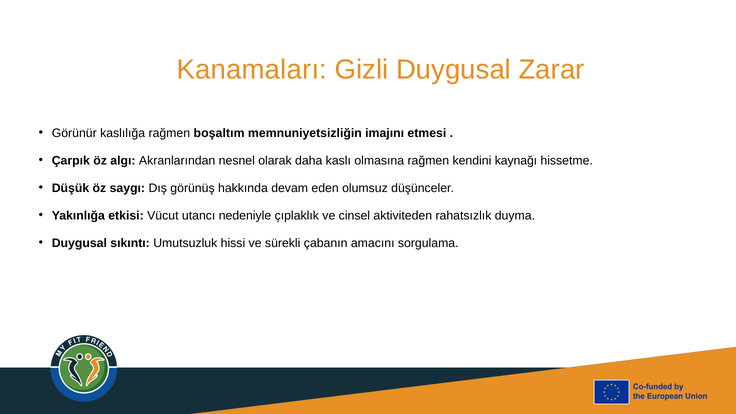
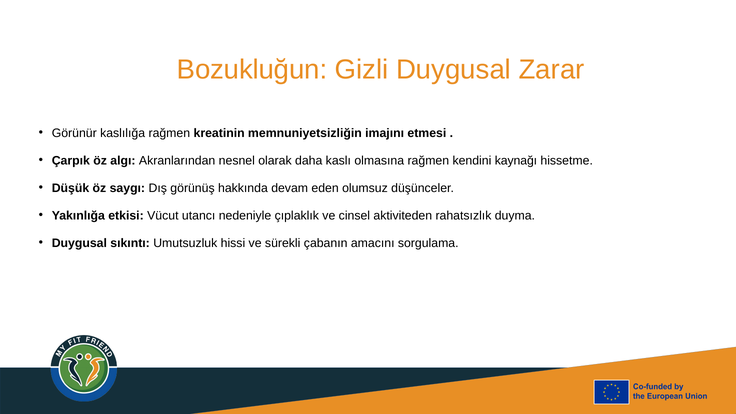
Kanamaları: Kanamaları -> Bozukluğun (252, 70)
boşaltım: boşaltım -> kreatinin (219, 133)
